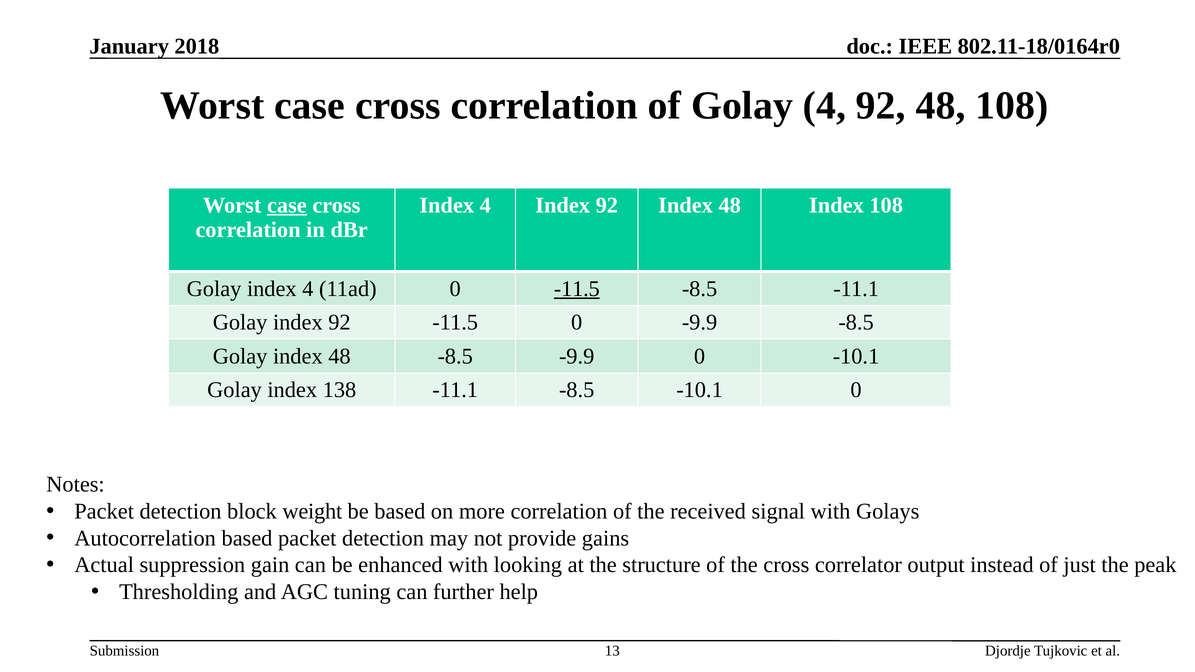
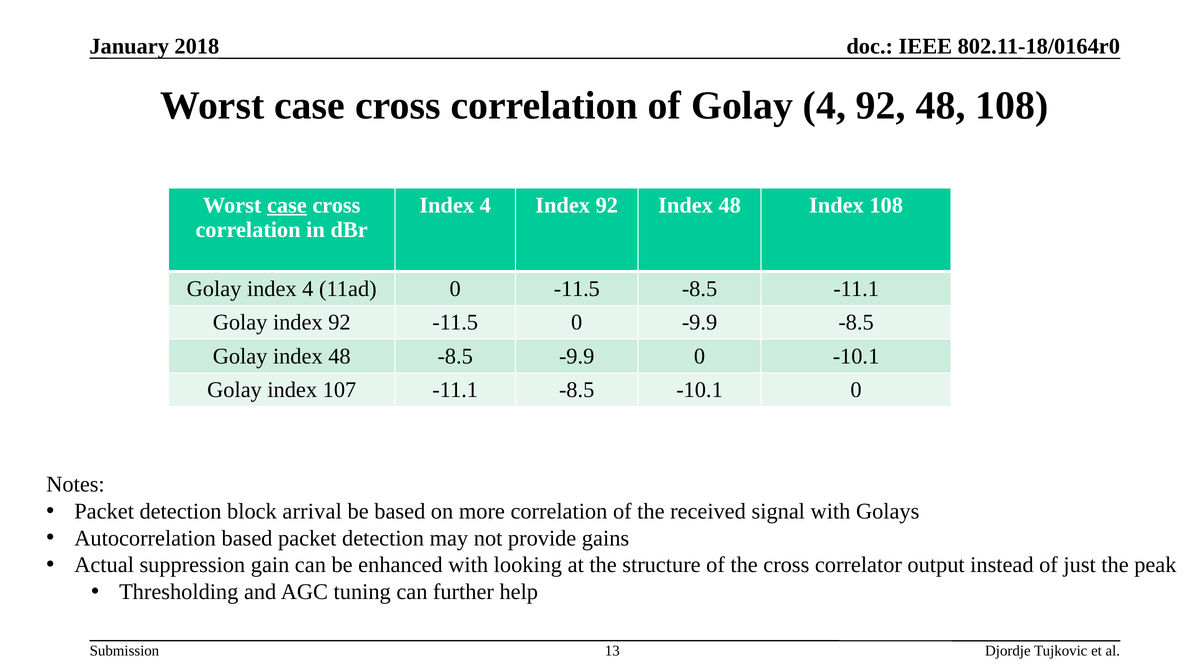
-11.5 underline: present -> none (577, 289)
138: 138 -> 107 (339, 390)
weight: weight -> arrival (312, 511)
